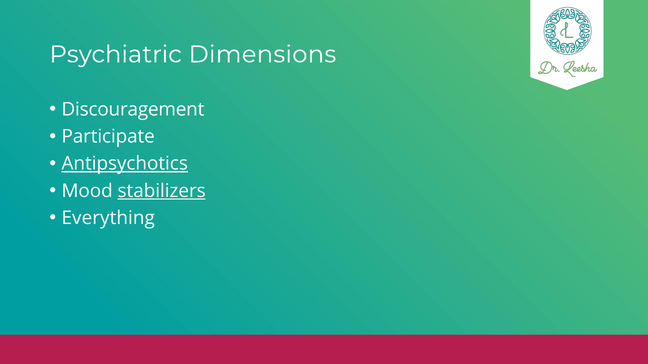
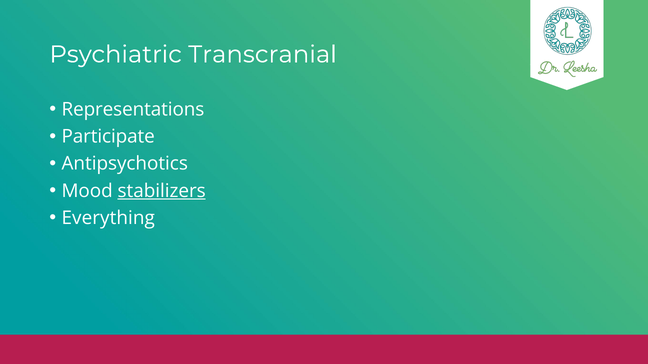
Dimensions: Dimensions -> Transcranial (263, 54)
Discouragement: Discouragement -> Representations (133, 110)
Antipsychotics underline: present -> none (125, 164)
